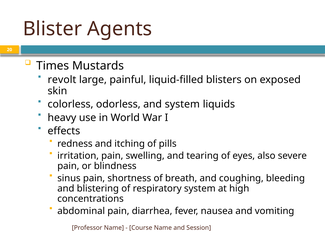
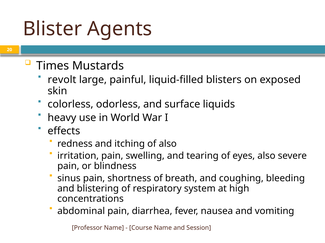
and system: system -> surface (182, 105)
of pills: pills -> also (168, 144)
